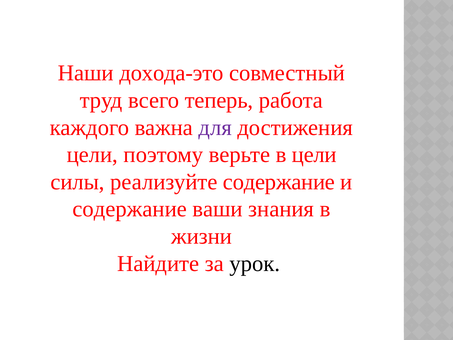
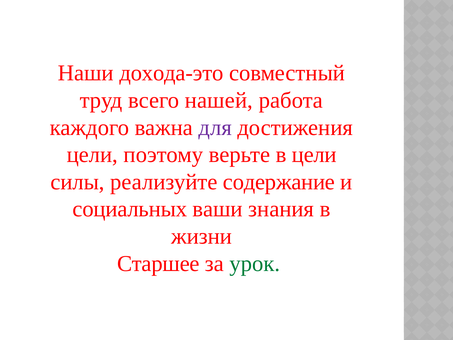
теперь: теперь -> нашей (219, 100)
содержание: содержание -> социальных (130, 209)
Найдите: Найдите -> Старшее (158, 263)
урок colour: black -> green (255, 263)
